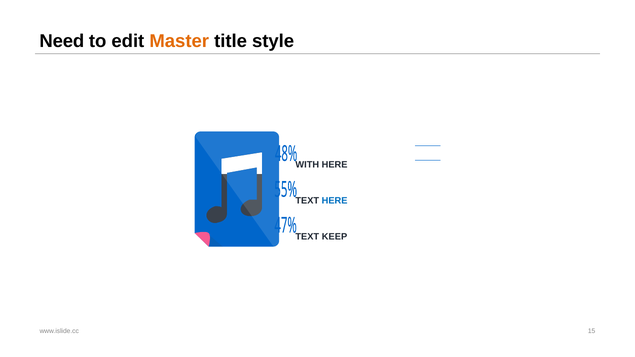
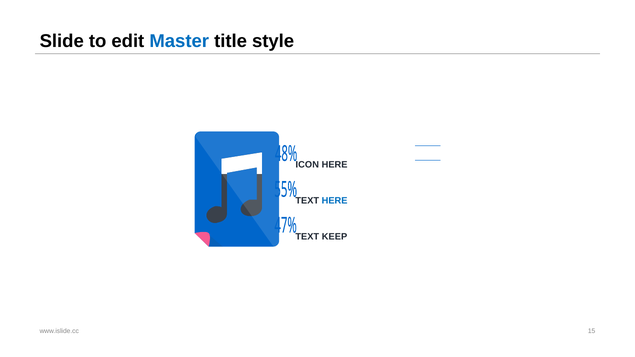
Need: Need -> Slide (62, 41)
Master colour: orange -> blue (179, 41)
WITH: WITH -> ICON (307, 165)
